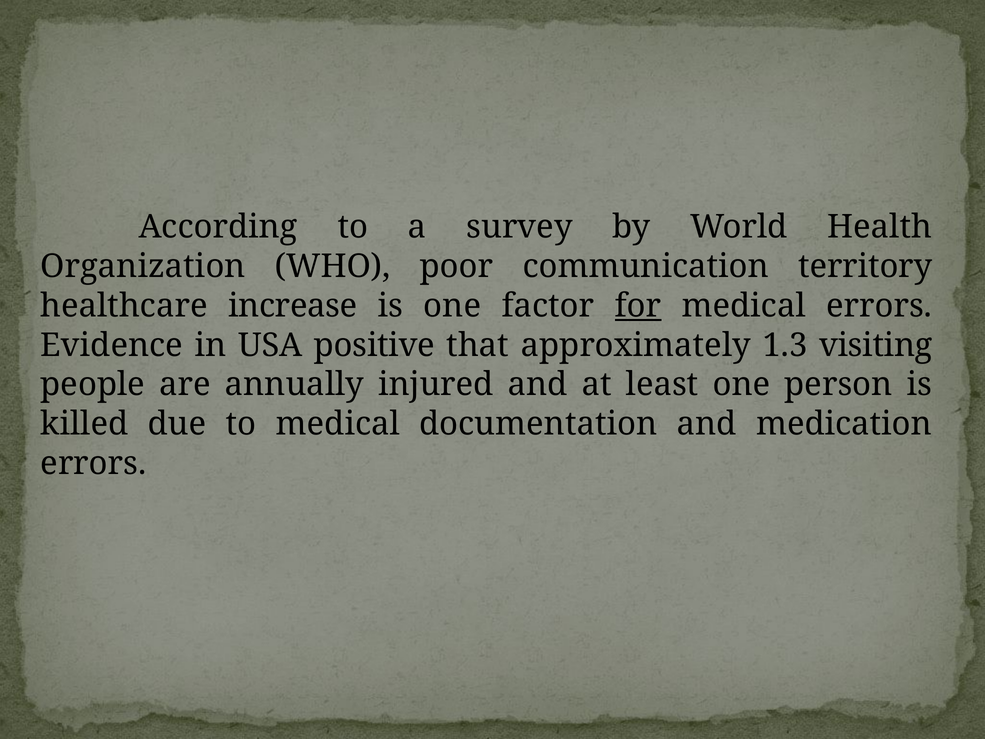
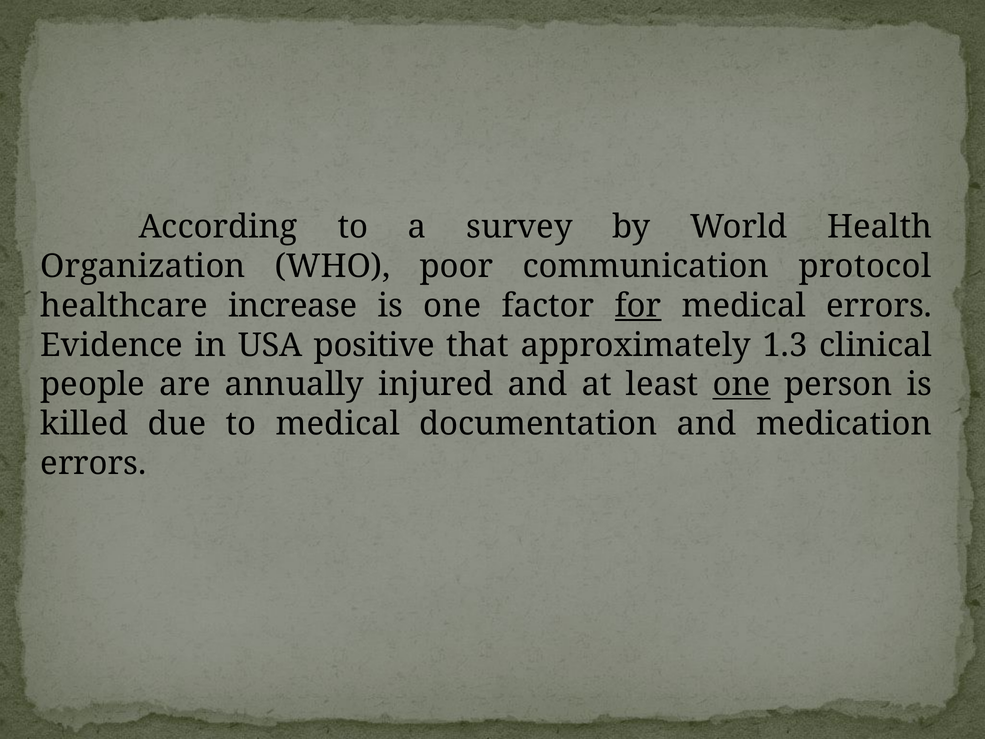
territory: territory -> protocol (865, 266)
visiting: visiting -> clinical (876, 345)
one underline: none -> present (741, 384)
